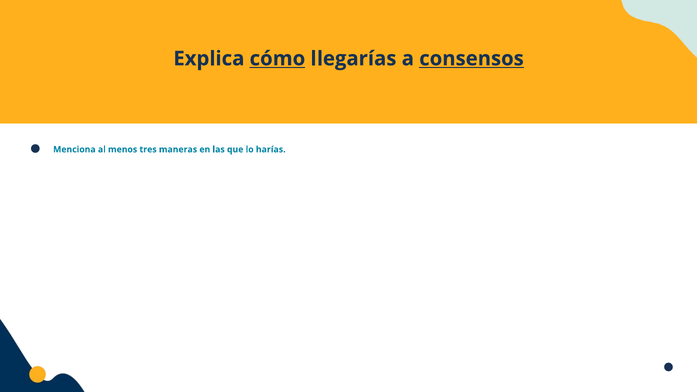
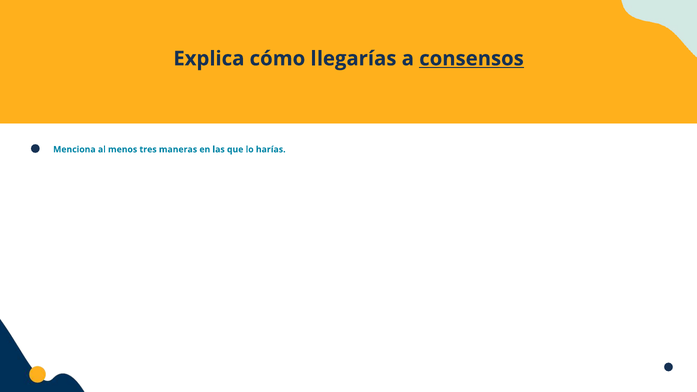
cómo underline: present -> none (277, 59)
